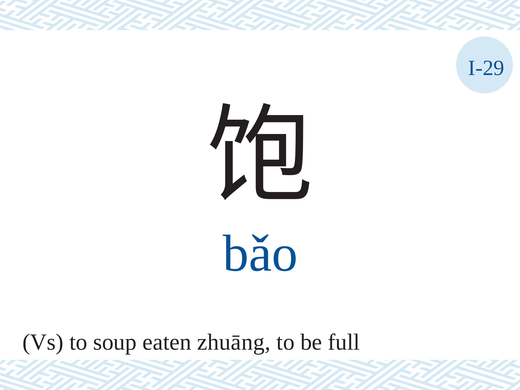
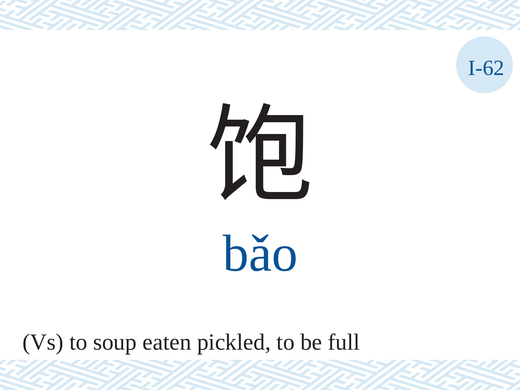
I-29: I-29 -> I-62 (486, 68)
zhuāng: zhuāng -> pickled (234, 342)
